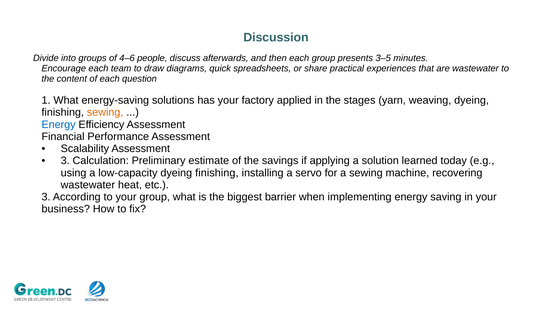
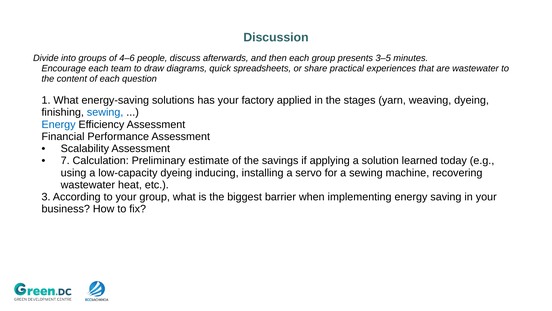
sewing colour: orange -> blue (105, 112)
3: 3 -> 7 (65, 161)
low-capacity dyeing finishing: finishing -> inducing (217, 173)
